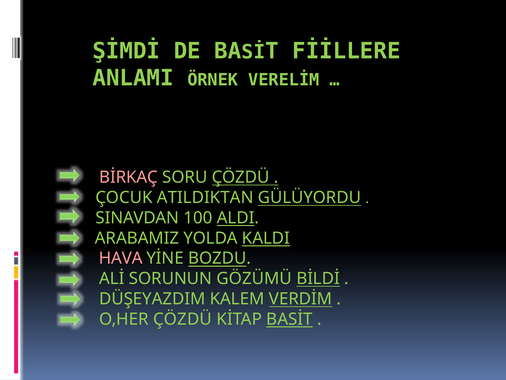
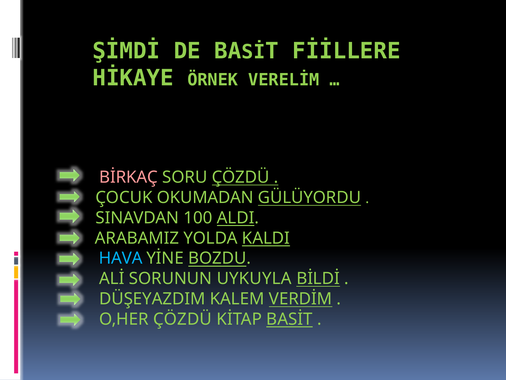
ANLAMI: ANLAMI -> HİKAYE (133, 78)
ATILDIKTAN: ATILDIKTAN -> OKUMADAN (205, 197)
HAVA colour: pink -> light blue (121, 258)
GÖZÜMÜ: GÖZÜMÜ -> UYKUYLA (254, 278)
